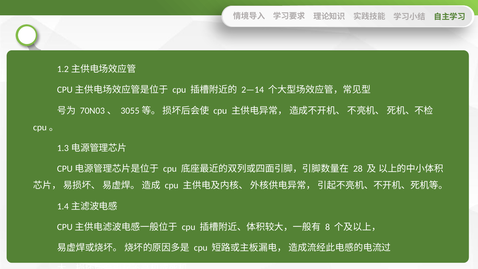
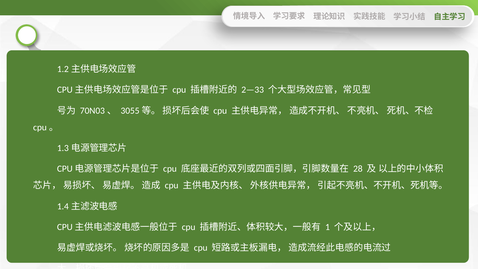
2—14: 2—14 -> 2—33 (253, 90)
8: 8 -> 1 (328, 227)
